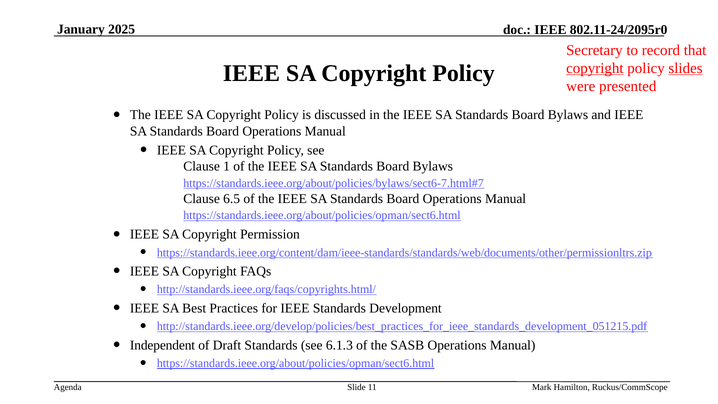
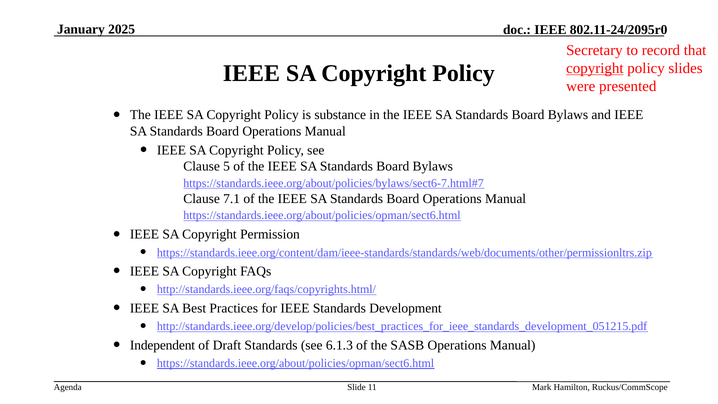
slides underline: present -> none (686, 68)
discussed: discussed -> substance (340, 115)
1: 1 -> 5 (227, 166)
6.5: 6.5 -> 7.1 (232, 199)
